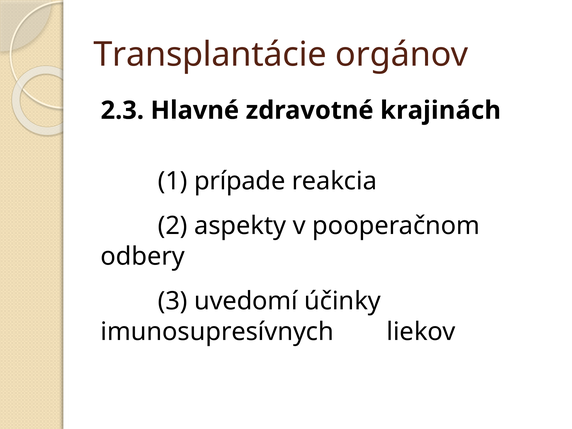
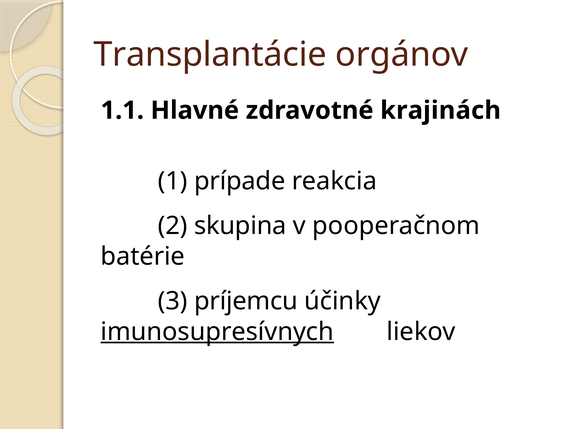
2.3: 2.3 -> 1.1 (122, 110)
aspekty: aspekty -> skupina (240, 226)
odbery: odbery -> batérie (143, 256)
uvedomí: uvedomí -> príjemcu (246, 301)
imunosupresívnych underline: none -> present (217, 332)
